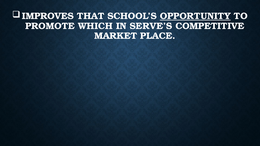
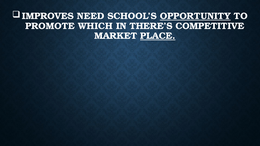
THAT: THAT -> NEED (91, 16)
SERVE’S: SERVE’S -> THERE’S (151, 26)
PLACE underline: none -> present (158, 36)
